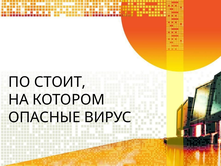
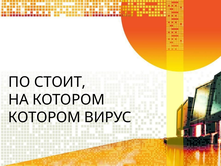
ОПАСНЫЕ: ОПАСНЫЕ -> КОТОРОМ (44, 117)
